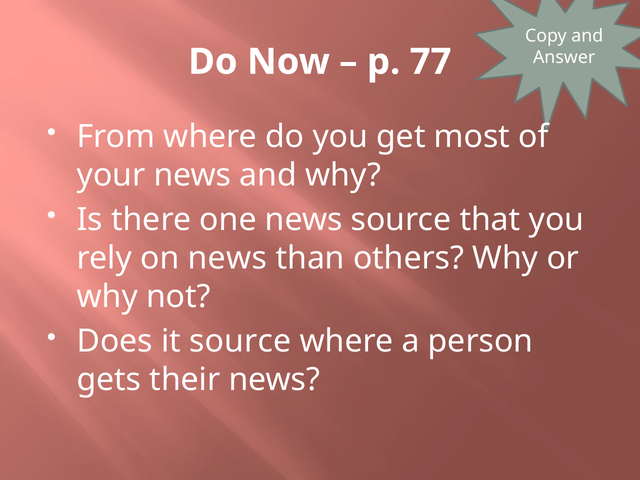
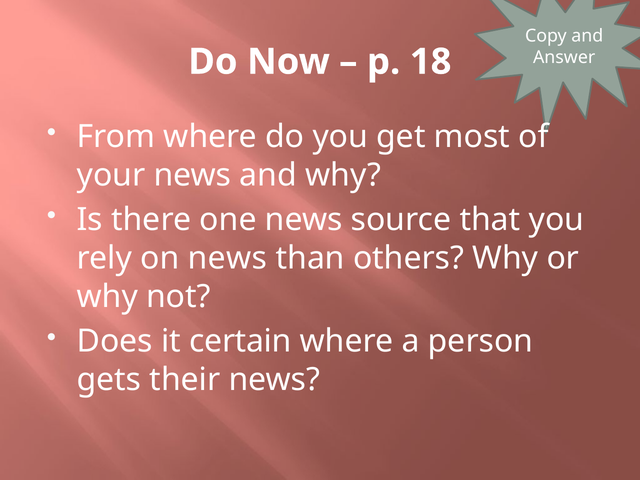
77: 77 -> 18 (431, 62)
it source: source -> certain (240, 341)
